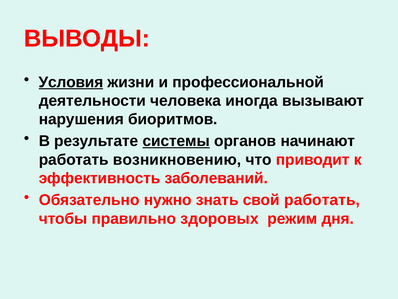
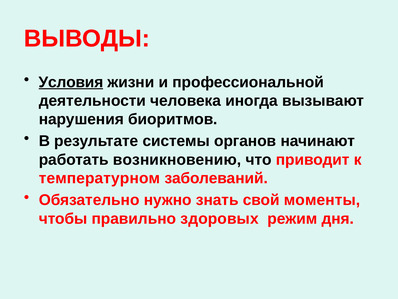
системы underline: present -> none (176, 141)
эффективность: эффективность -> температурном (99, 178)
свой работать: работать -> моменты (322, 200)
